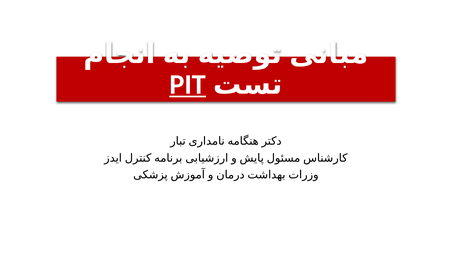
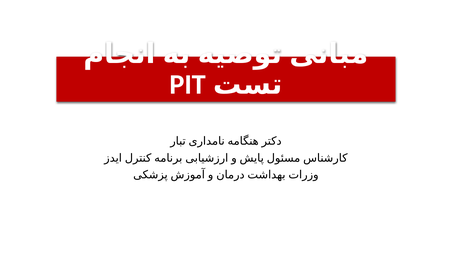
PIT underline: present -> none (188, 85)
